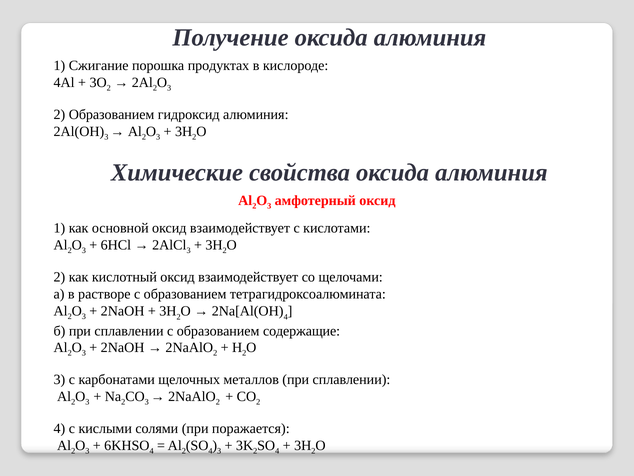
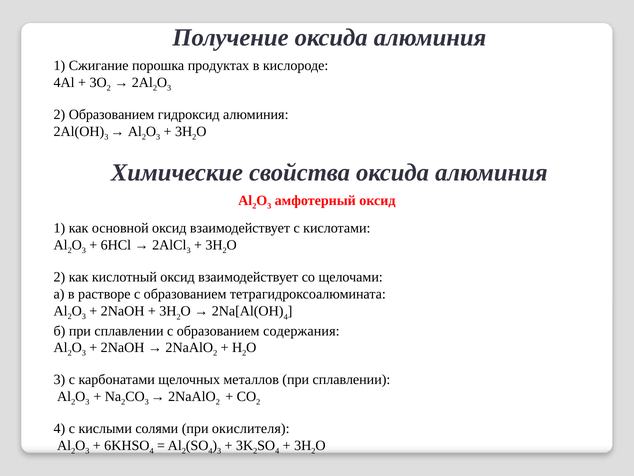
содержащие: содержащие -> содержания (301, 331)
поражается: поражается -> окислителя (251, 428)
